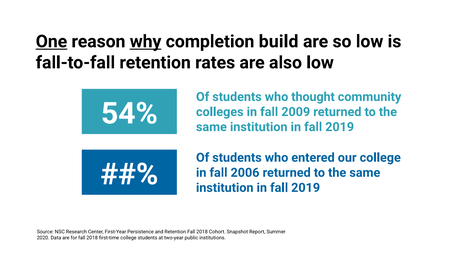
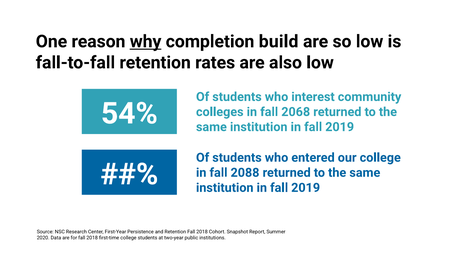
One underline: present -> none (51, 42)
thought: thought -> interest (313, 97)
2009: 2009 -> 2068 (296, 112)
2006: 2006 -> 2088 (245, 173)
